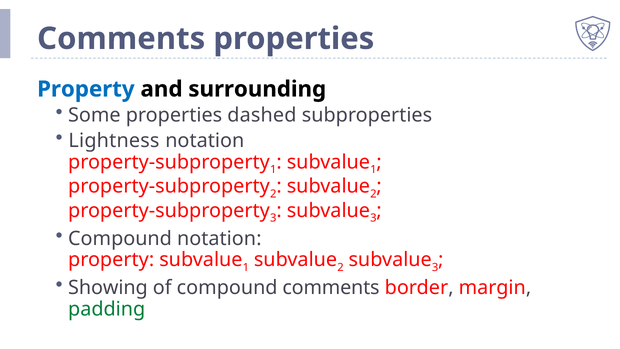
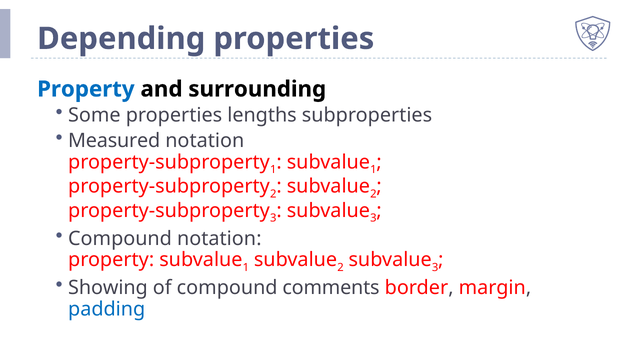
Comments: Comments -> Depending (121, 39)
dashed: dashed -> lengths (262, 115)
Lightness: Lightness -> Measured (114, 141)
padding colour: green -> blue (107, 309)
